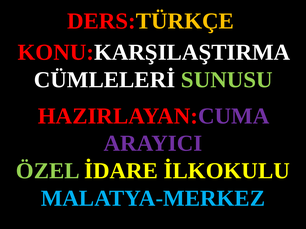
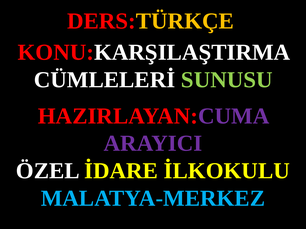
ÖZEL colour: light green -> white (48, 171)
